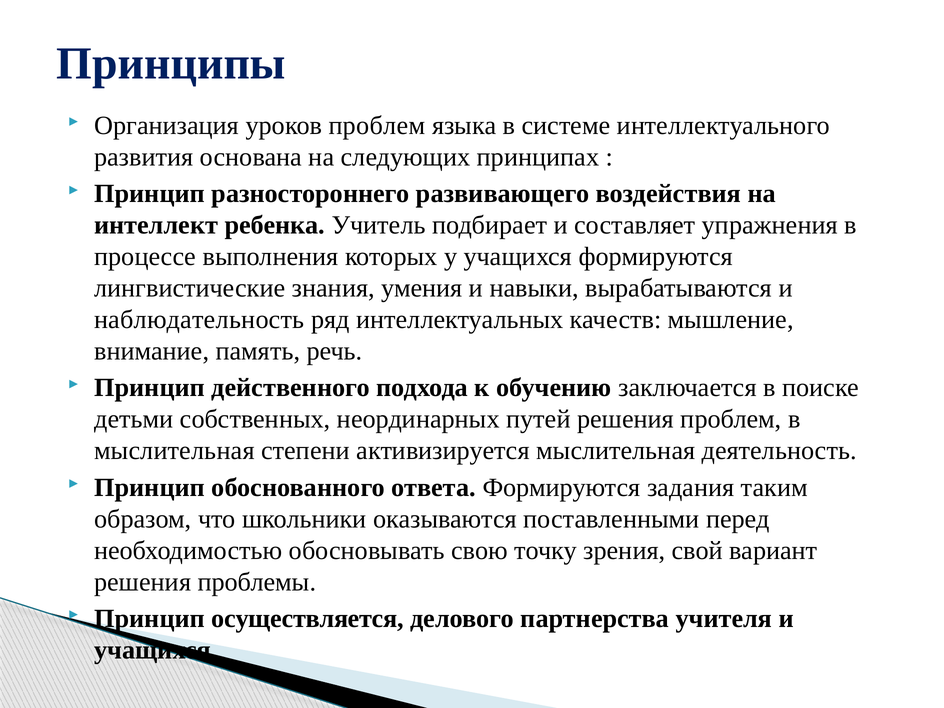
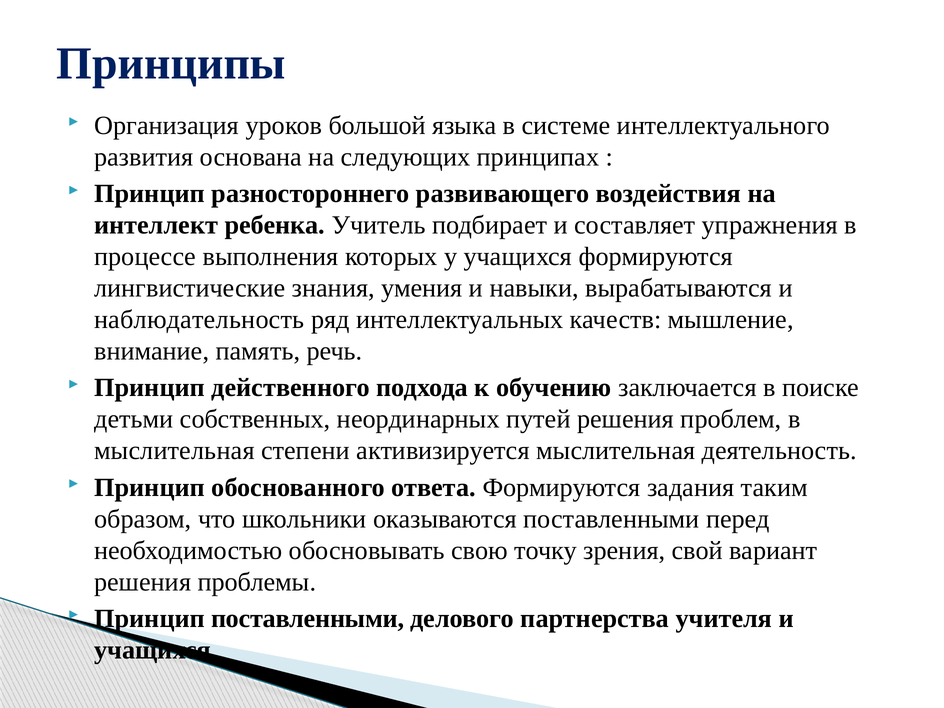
уроков проблем: проблем -> большой (377, 125)
Принцип осуществляется: осуществляется -> поставленными (308, 619)
